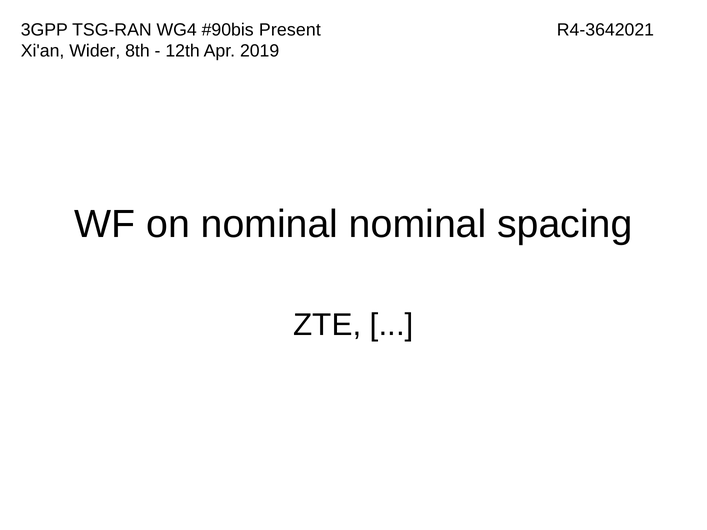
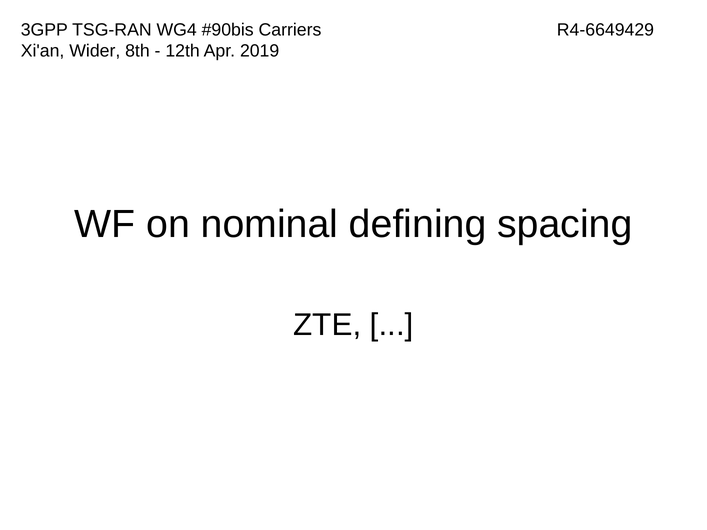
Present: Present -> Carriers (290, 30)
R4-3642021: R4-3642021 -> R4-6649429 (605, 30)
nominal nominal: nominal -> defining (418, 224)
